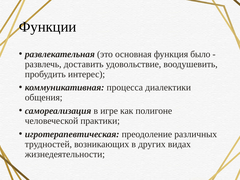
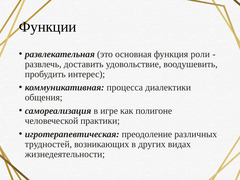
было: было -> роли (200, 54)
